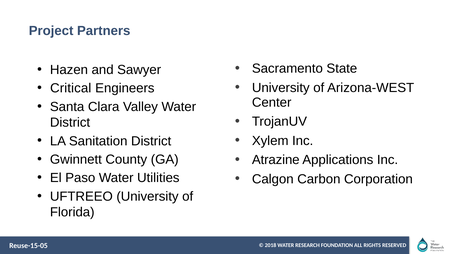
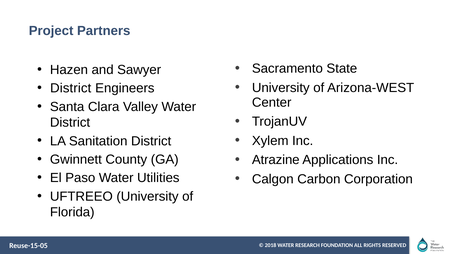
Critical: Critical -> District (71, 88)
